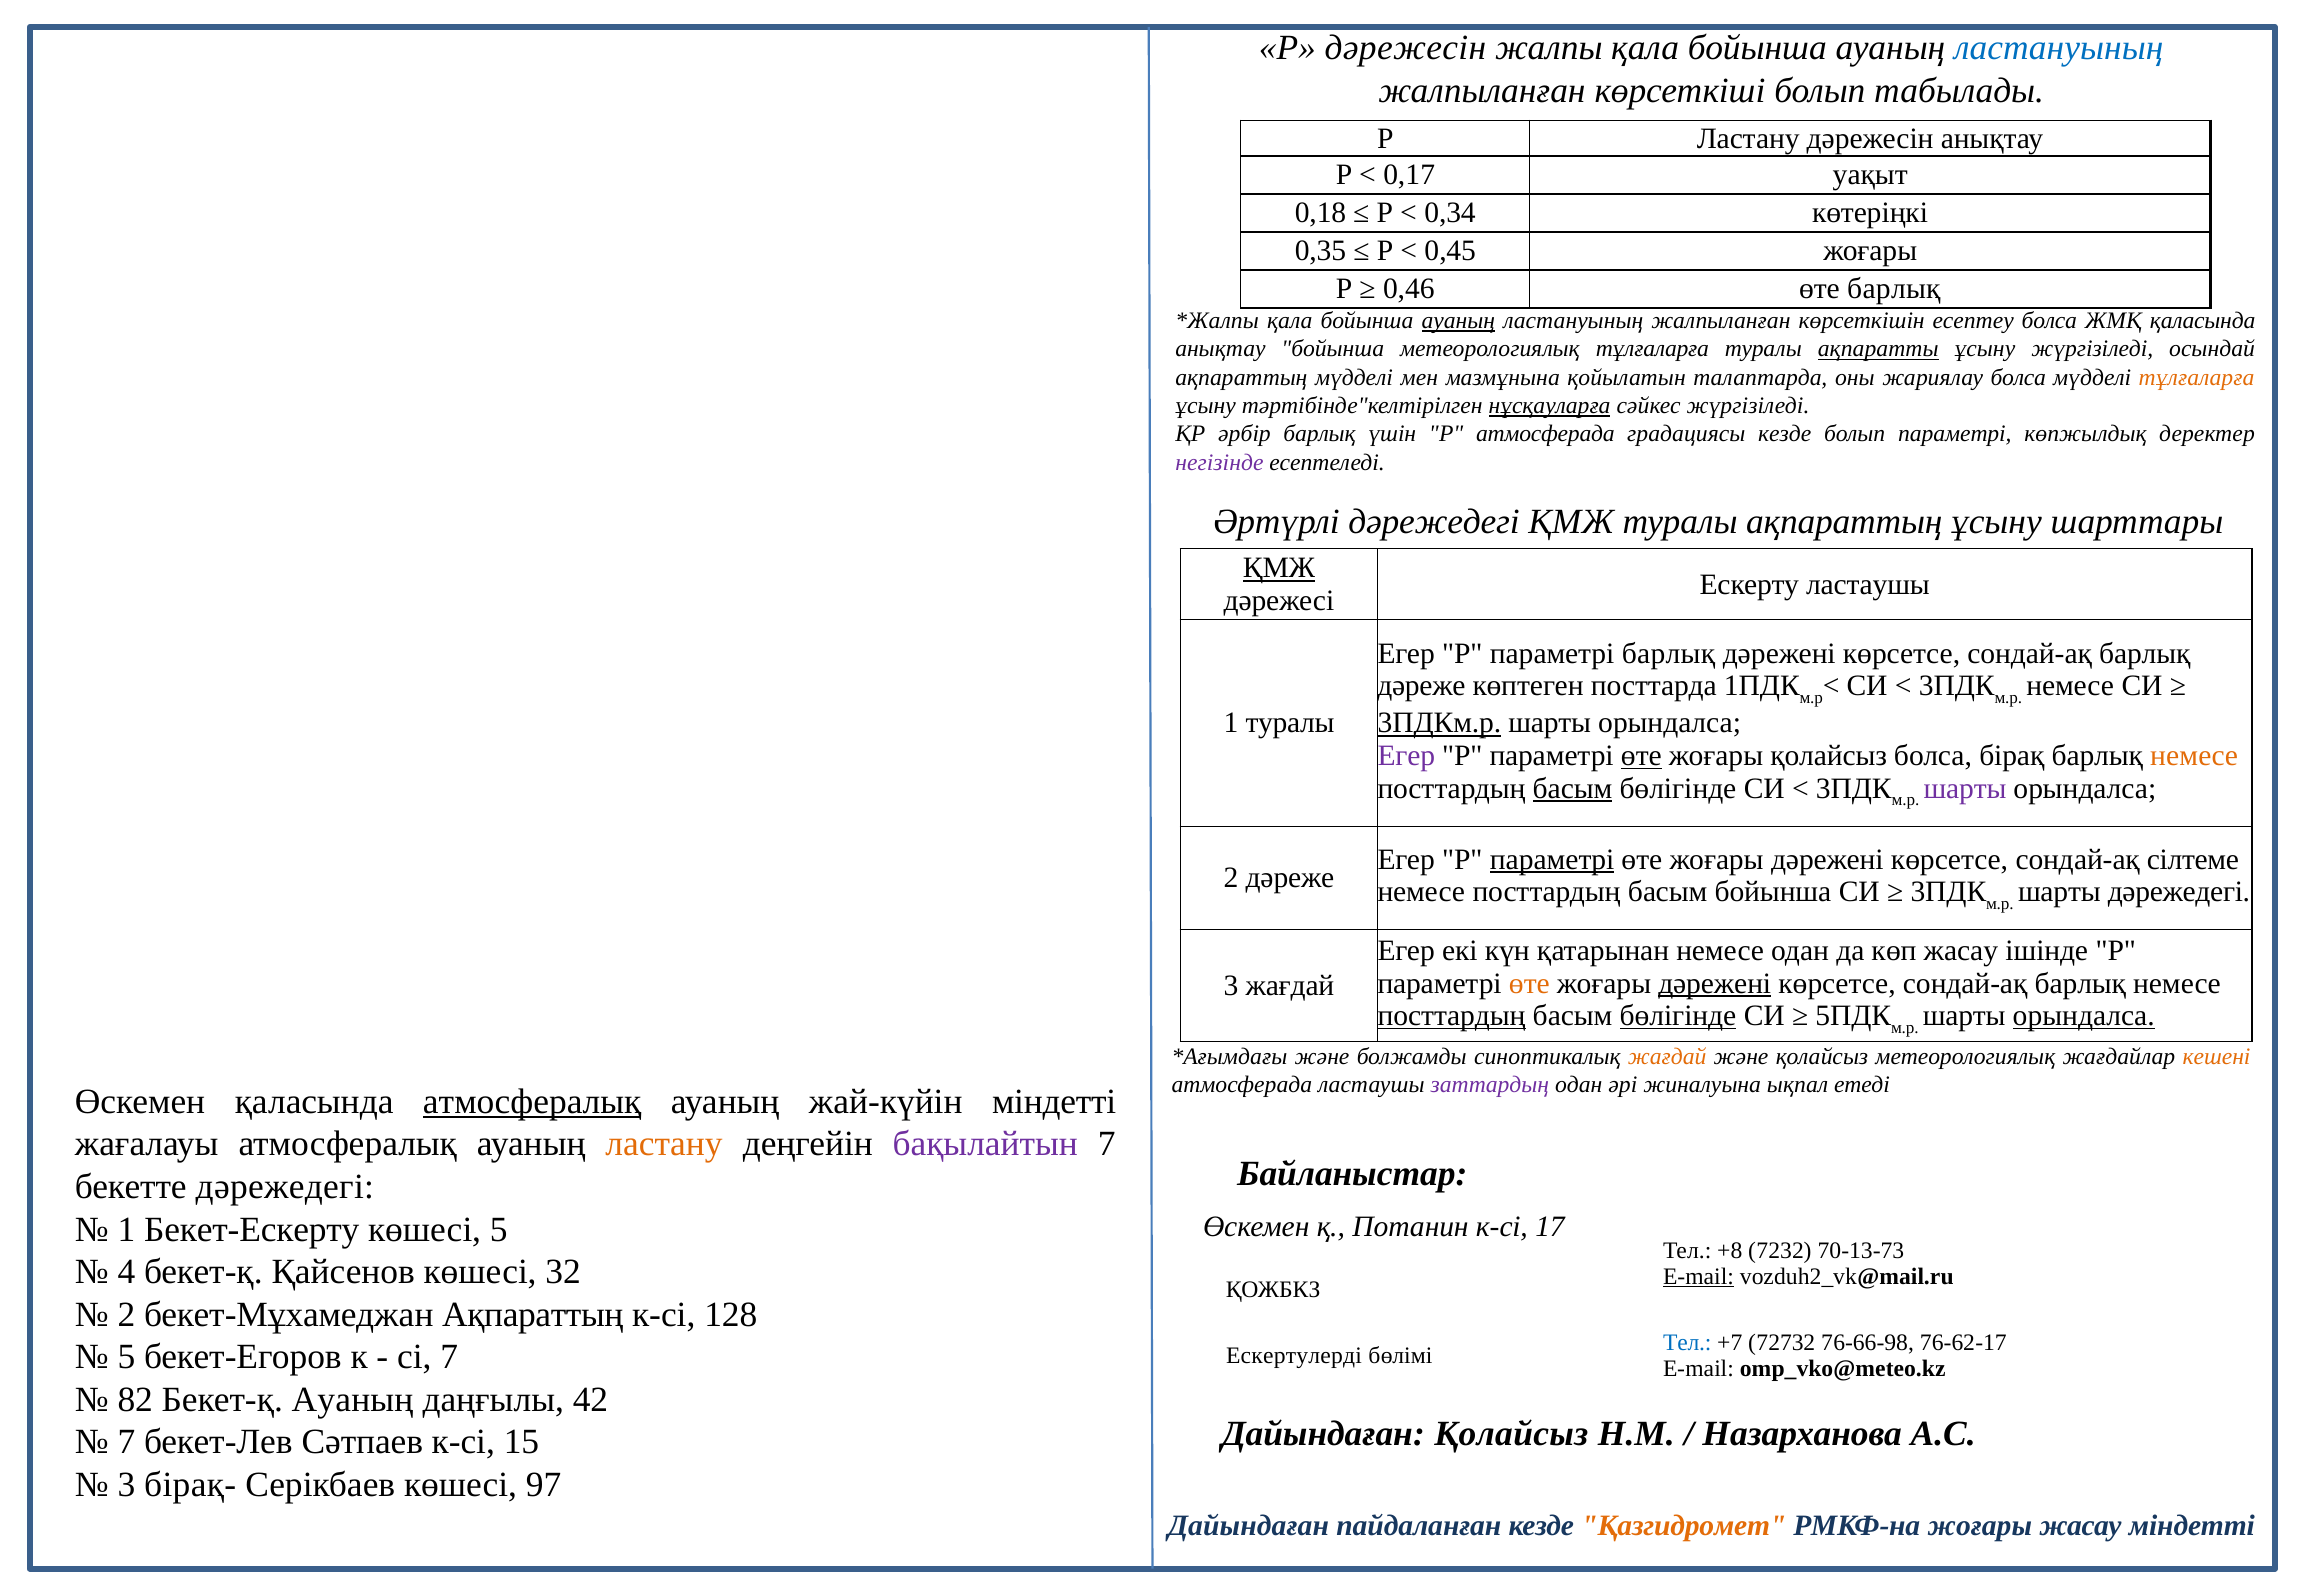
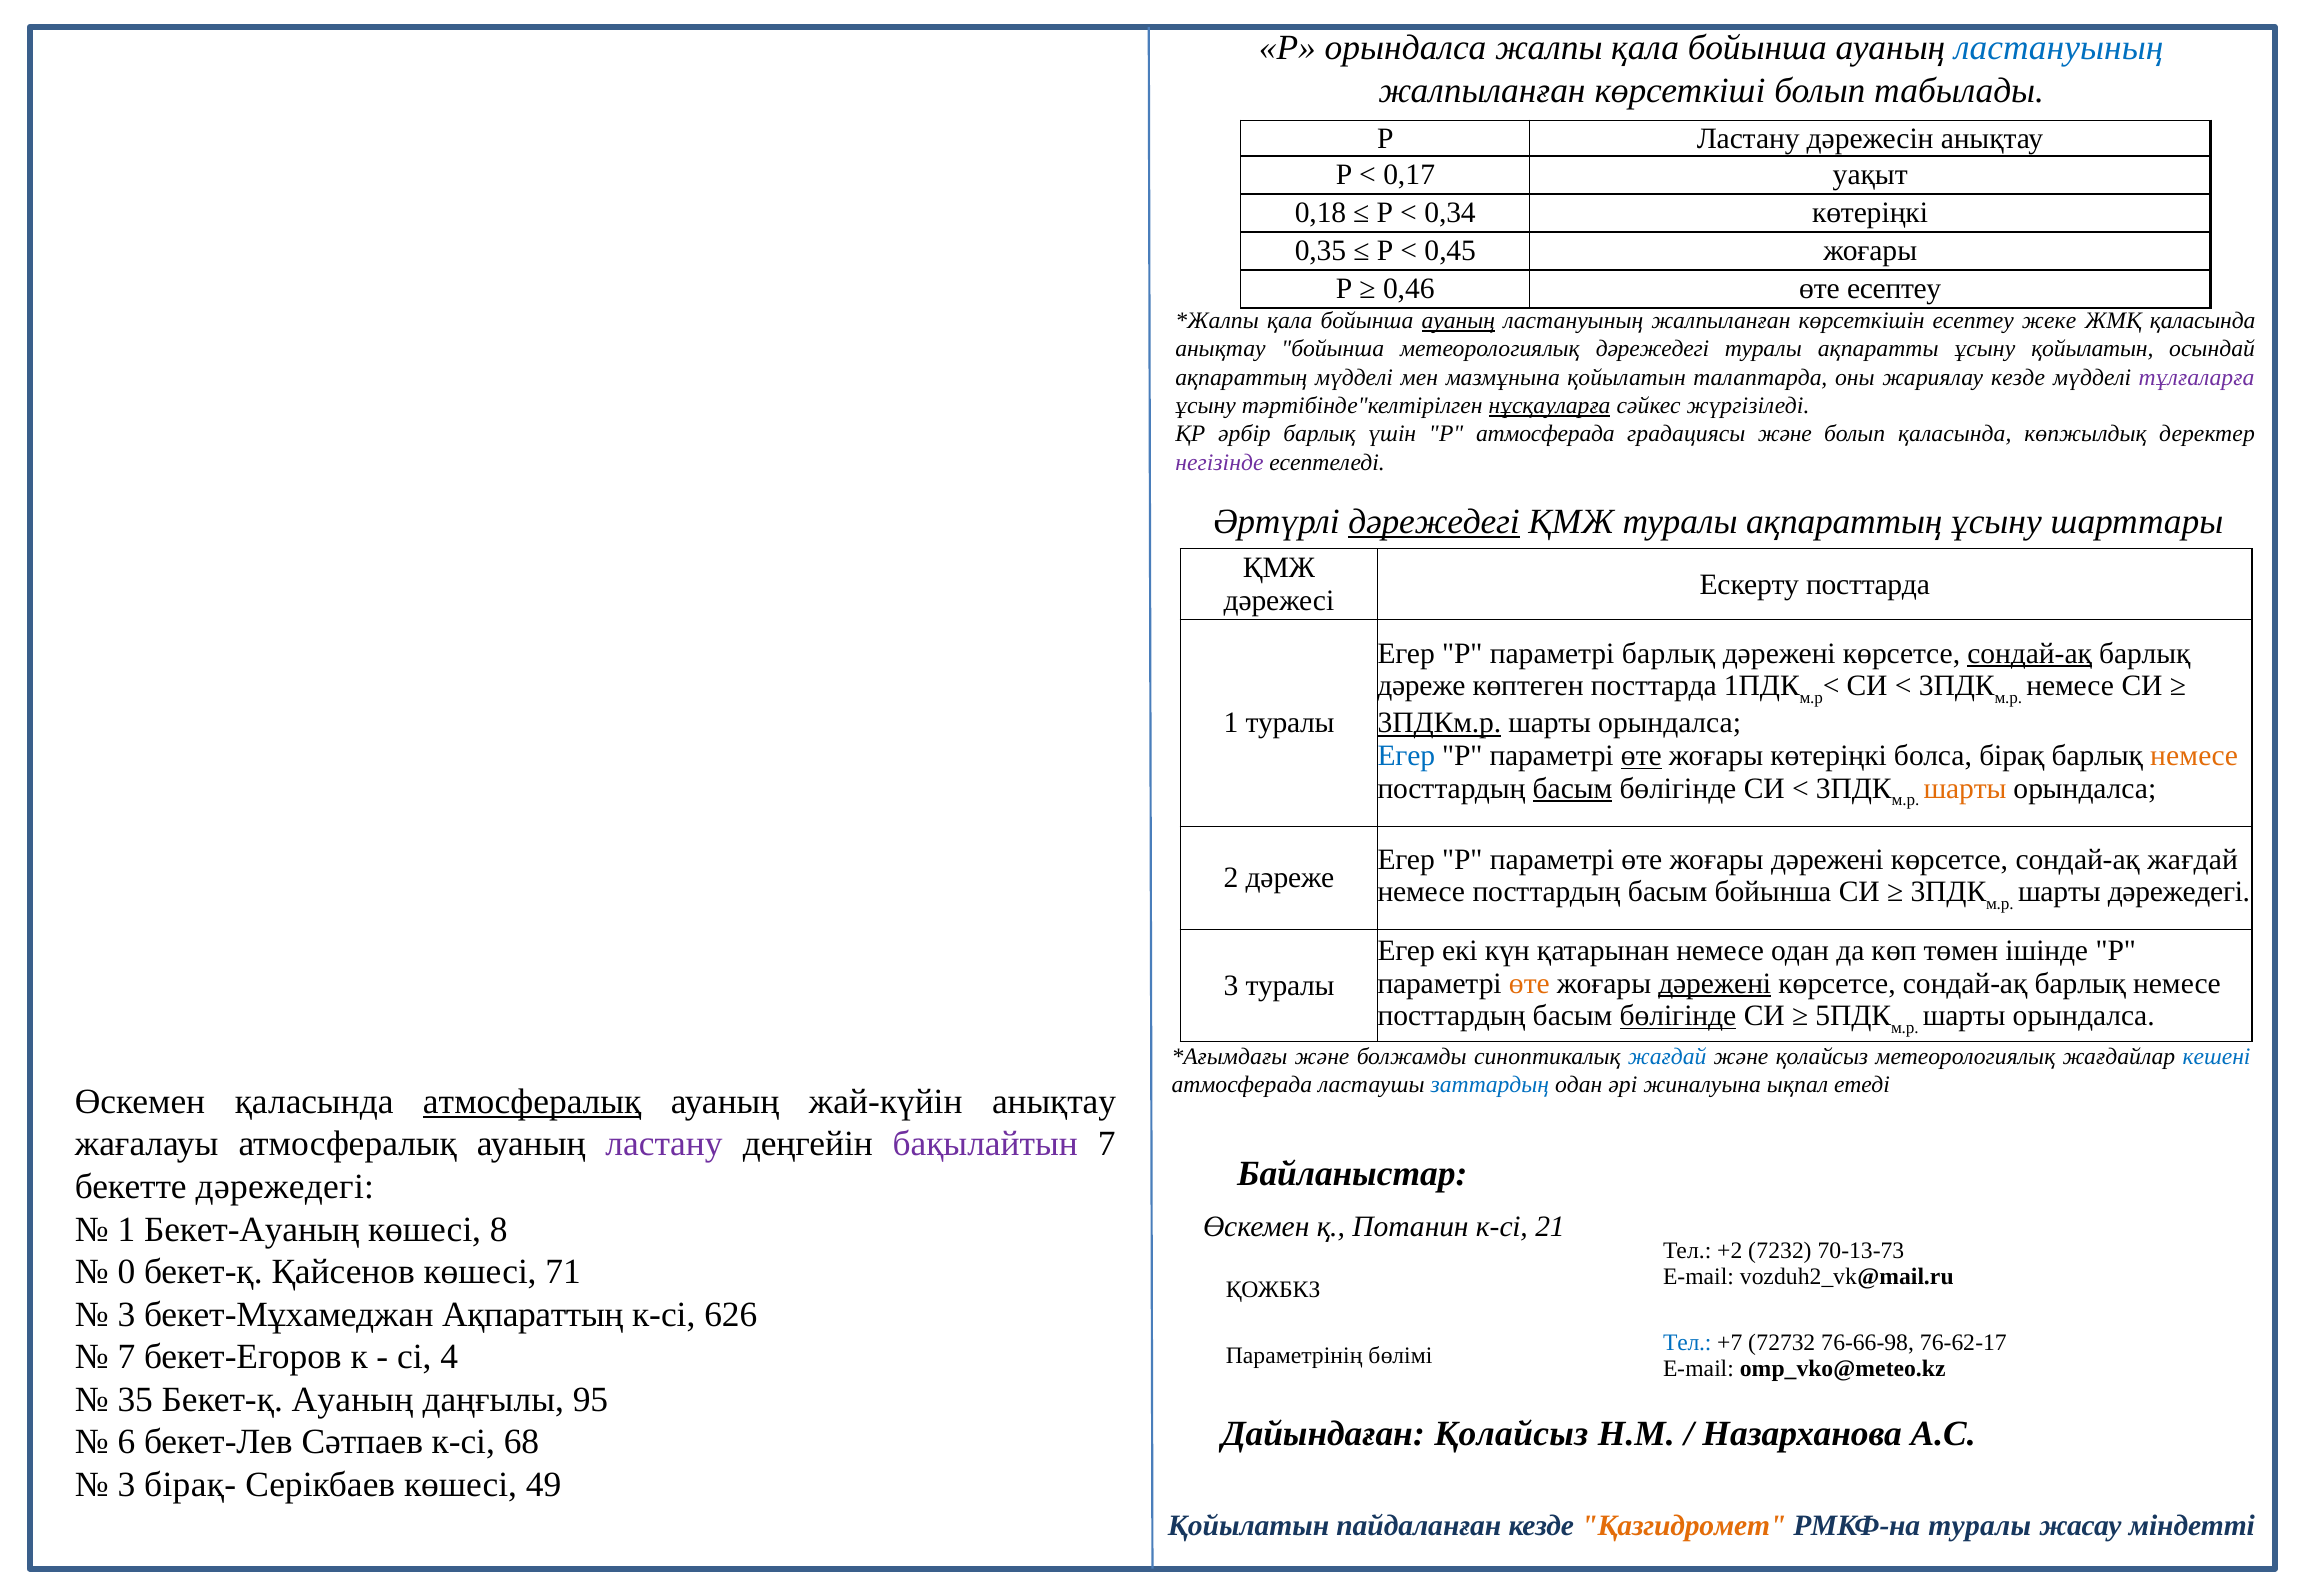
Р дәрежесін: дәрежесін -> орындалса (1406, 48)
өте барлық: барлық -> есептеу (1894, 289)
есептеу болса: болса -> жеке (2049, 321)
метеорологиялық тұлғаларға: тұлғаларға -> дәрежедегі (1652, 349)
ақпаратты underline: present -> none (1878, 349)
ұсыну жүргізіледі: жүргізіледі -> қойылатын (2092, 349)
жариялау болса: болса -> кезде (2018, 377)
тұлғаларға colour: orange -> purple (2197, 377)
градациясы кезде: кезде -> және (1785, 434)
болып параметрі: параметрі -> қаласында (1955, 434)
дәрежедегі underline: none -> present (1434, 522)
ҚМЖ underline: present -> none (1279, 568)
Ескерту ластаушы: ластаушы -> посттарда (1868, 584)
сондай-ақ underline: none -> present (2030, 653)
Егер colour: purple -> blue (1406, 756)
жоғары қолайсыз: қолайсыз -> көтеріңкі (1829, 756)
шарты colour: purple -> orange (1965, 788)
параметрі underline: present -> none (1552, 859)
сондай-ақ сілтеме: сілтеме -> жағдай (2193, 859)
көп жасау: жасау -> төмен (1961, 951)
3 жағдай: жағдай -> туралы (1290, 985)
посттардың underline: present -> none (1452, 1016)
орындалса underline: present -> none (2084, 1016)
жағдай colour: orange -> blue (1667, 1056)
кешені colour: orange -> blue (2217, 1056)
заттардың colour: purple -> blue (1490, 1084)
жай-күйін міндетті: міндетті -> анықтау (1054, 1102)
ластану colour: orange -> purple (664, 1144)
17: 17 -> 21 (1550, 1226)
Бекет-Ескерту: Бекет-Ескерту -> Бекет-Ауаның (252, 1229)
көшесі 5: 5 -> 8 (499, 1229)
+8: +8 -> +2 (1730, 1250)
4: 4 -> 0 (126, 1272)
32: 32 -> 71 (563, 1272)
E-mail underline: present -> none (1698, 1276)
2: 2 -> 3 (126, 1314)
128: 128 -> 626 (731, 1314)
5: 5 -> 7 (126, 1357)
сі 7: 7 -> 4 (449, 1357)
Ескертулерді: Ескертулерді -> Параметрінің (1294, 1355)
82: 82 -> 35 (135, 1399)
42: 42 -> 95 (590, 1399)
7: 7 -> 6 (126, 1442)
15: 15 -> 68 (521, 1442)
97: 97 -> 49 (544, 1485)
Дайындаған: Дайындаған -> Қойылатын (1249, 1525)
РМКФ-на жоғары: жоғары -> туралы (1980, 1525)
